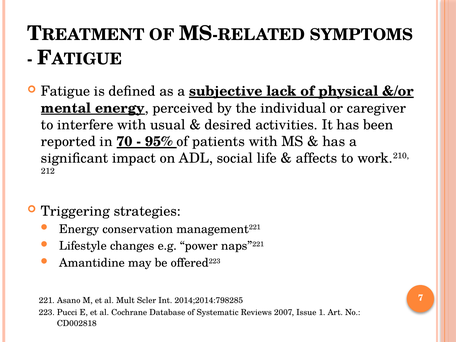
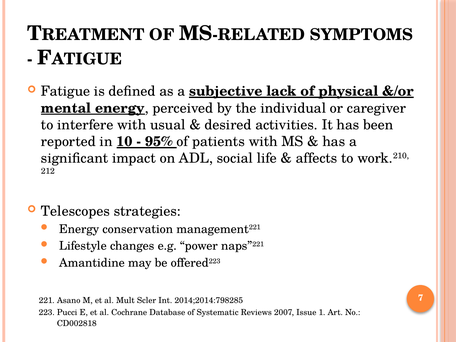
70: 70 -> 10 (125, 142)
Triggering: Triggering -> Telescopes (75, 211)
